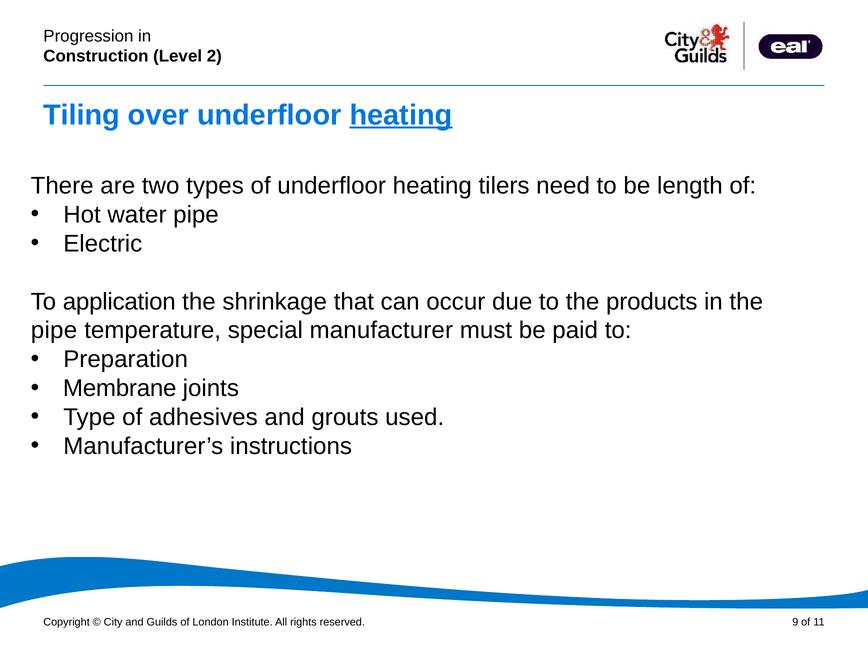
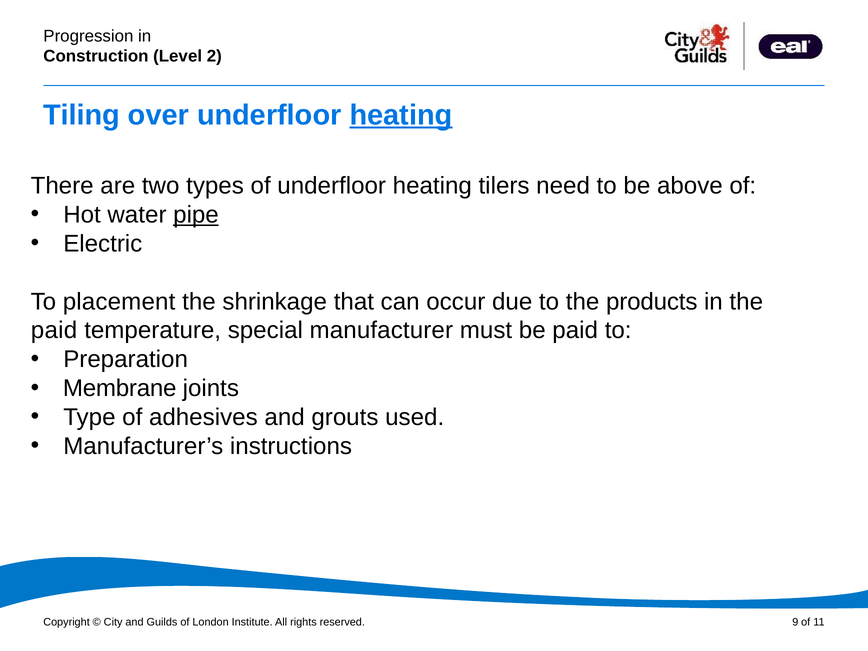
length: length -> above (690, 186)
pipe underline: none -> present (196, 215)
application: application -> placement (119, 302)
pipe: pipe -> paid (54, 331)
